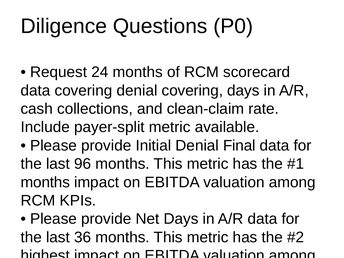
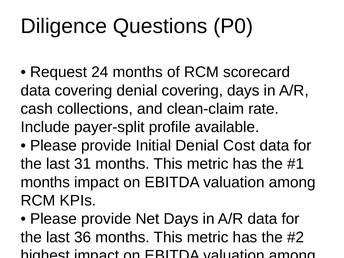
payer-split metric: metric -> profile (170, 127)
Denial Final: Final -> Cost (239, 146)
96: 96 -> 31 (83, 164)
